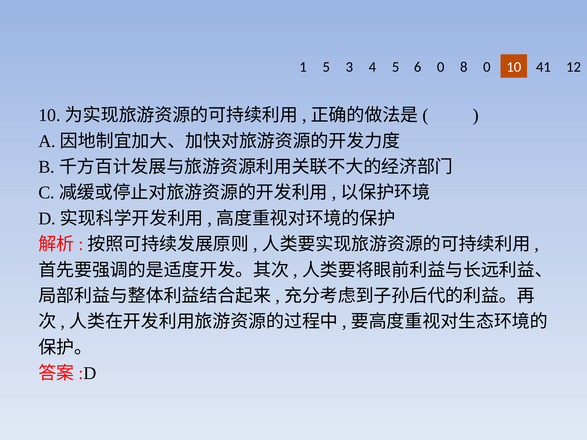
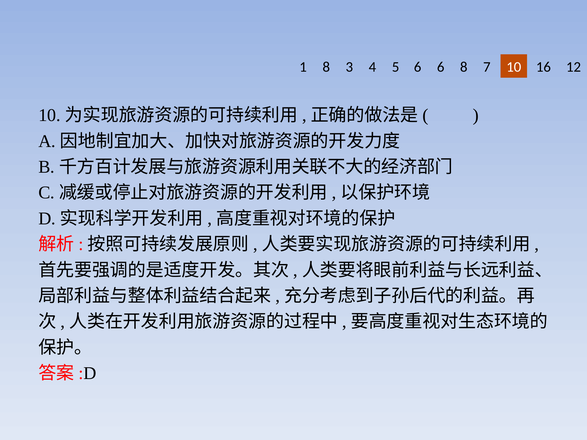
1 5: 5 -> 8 (326, 67)
6 0: 0 -> 6 (441, 67)
8 0: 0 -> 7 (487, 67)
41: 41 -> 16 (543, 67)
